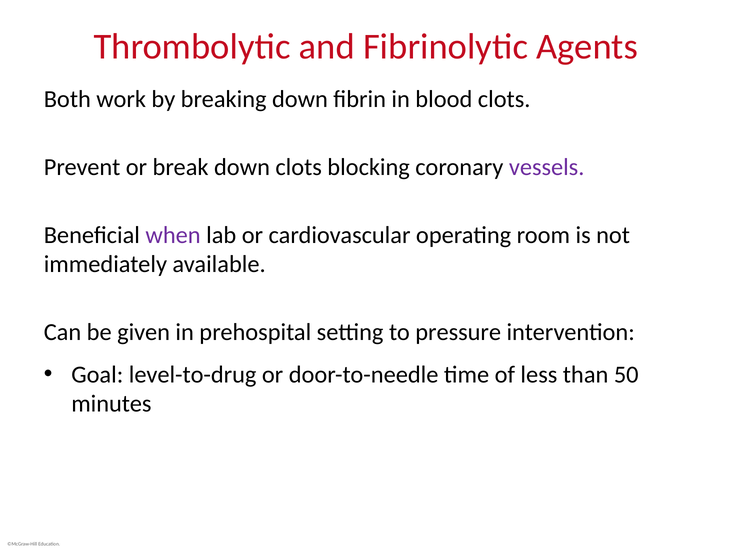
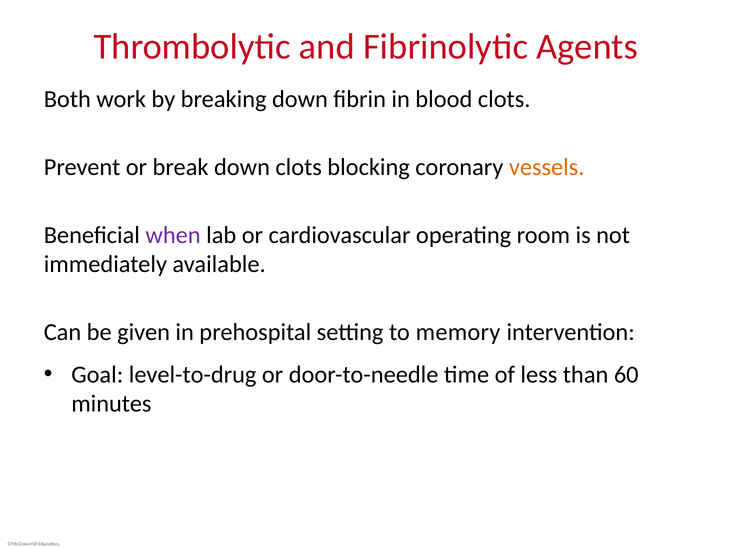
vessels colour: purple -> orange (547, 167)
pressure: pressure -> memory (458, 332)
50: 50 -> 60 (626, 375)
